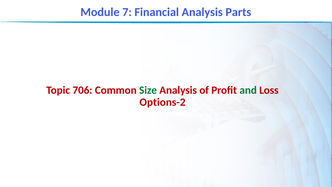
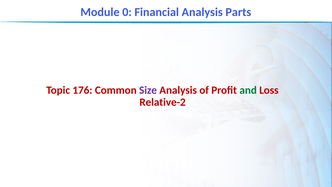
7: 7 -> 0 (127, 12)
706: 706 -> 176 (82, 90)
Size colour: green -> purple (148, 90)
Options-2: Options-2 -> Relative-2 (163, 102)
